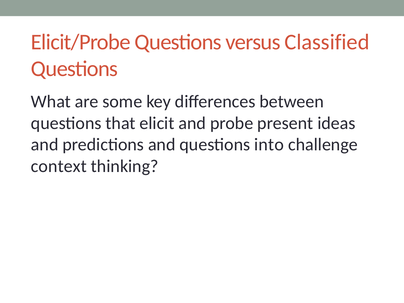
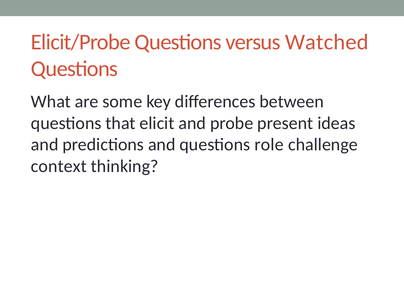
Classified: Classified -> Watched (327, 42)
into: into -> role (269, 145)
